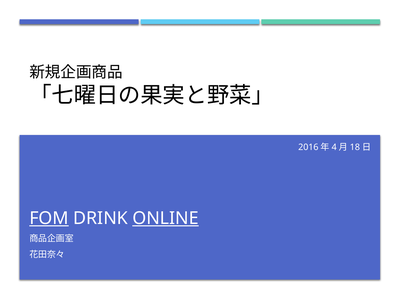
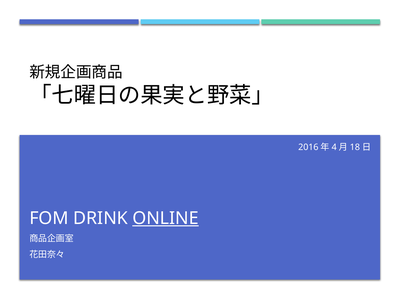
FOM underline: present -> none (49, 218)
